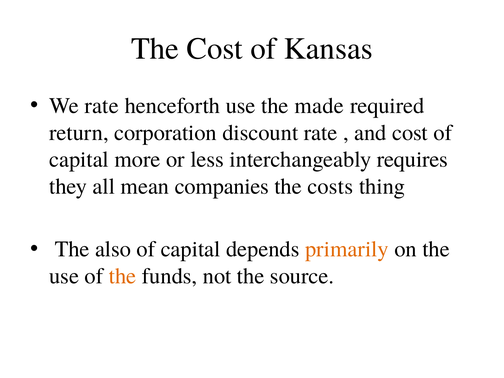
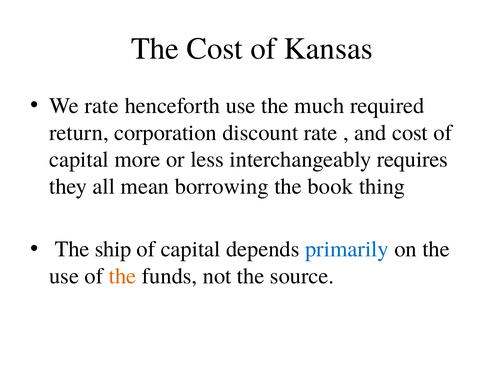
made: made -> much (319, 106)
companies: companies -> borrowing (222, 186)
costs: costs -> book (330, 186)
also: also -> ship (113, 249)
primarily colour: orange -> blue (347, 249)
